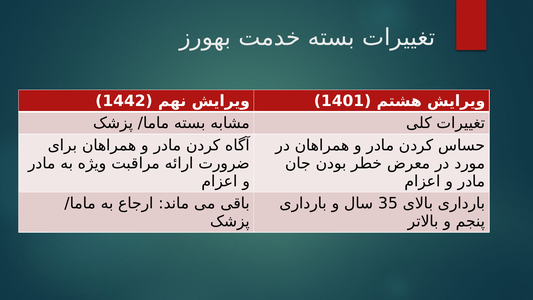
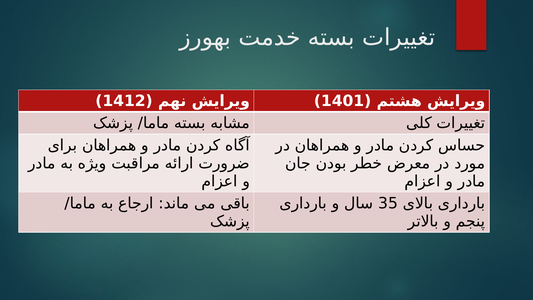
1442: 1442 -> 1412 (124, 101)
